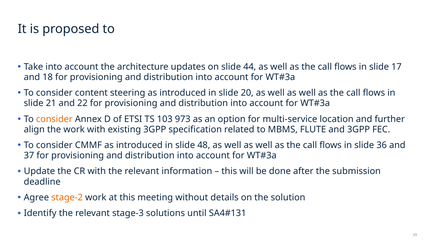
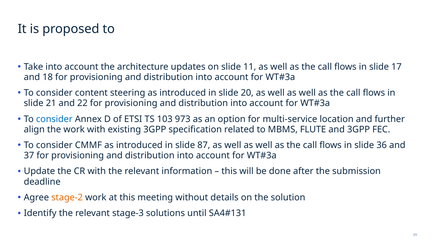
44: 44 -> 11 (250, 67)
consider colour: orange -> blue (54, 119)
48: 48 -> 87 (204, 145)
